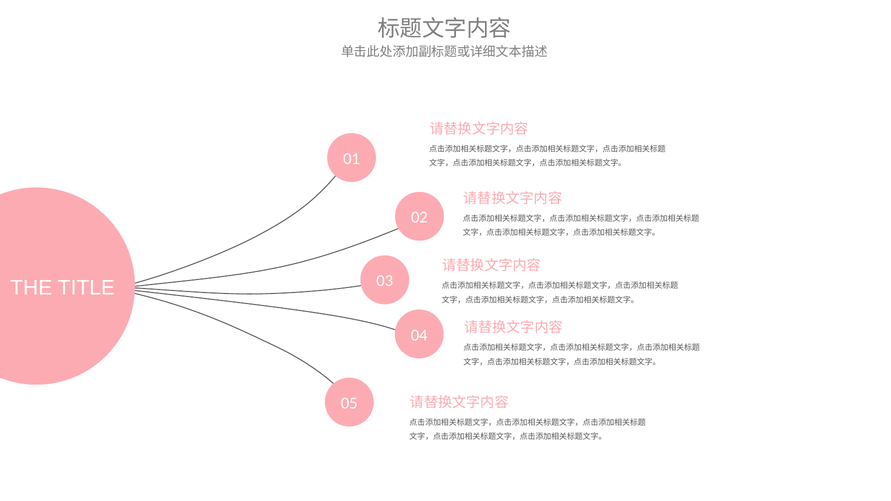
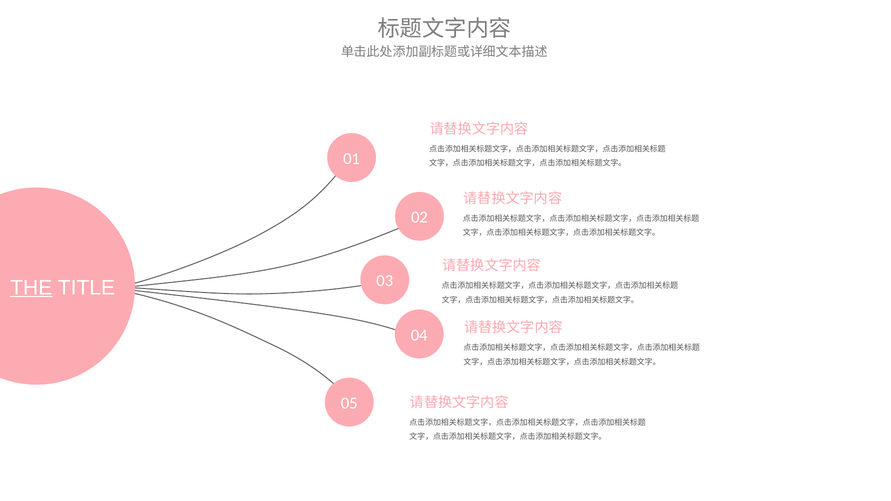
THE underline: none -> present (31, 288)
